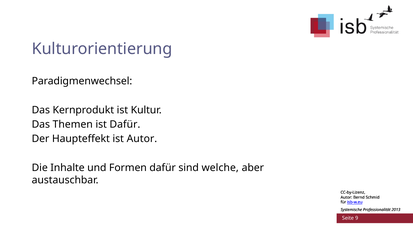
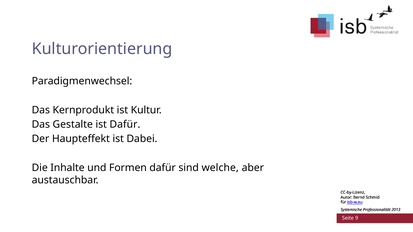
Themen: Themen -> Gestalte (73, 125)
ist Autor: Autor -> Dabei (142, 139)
